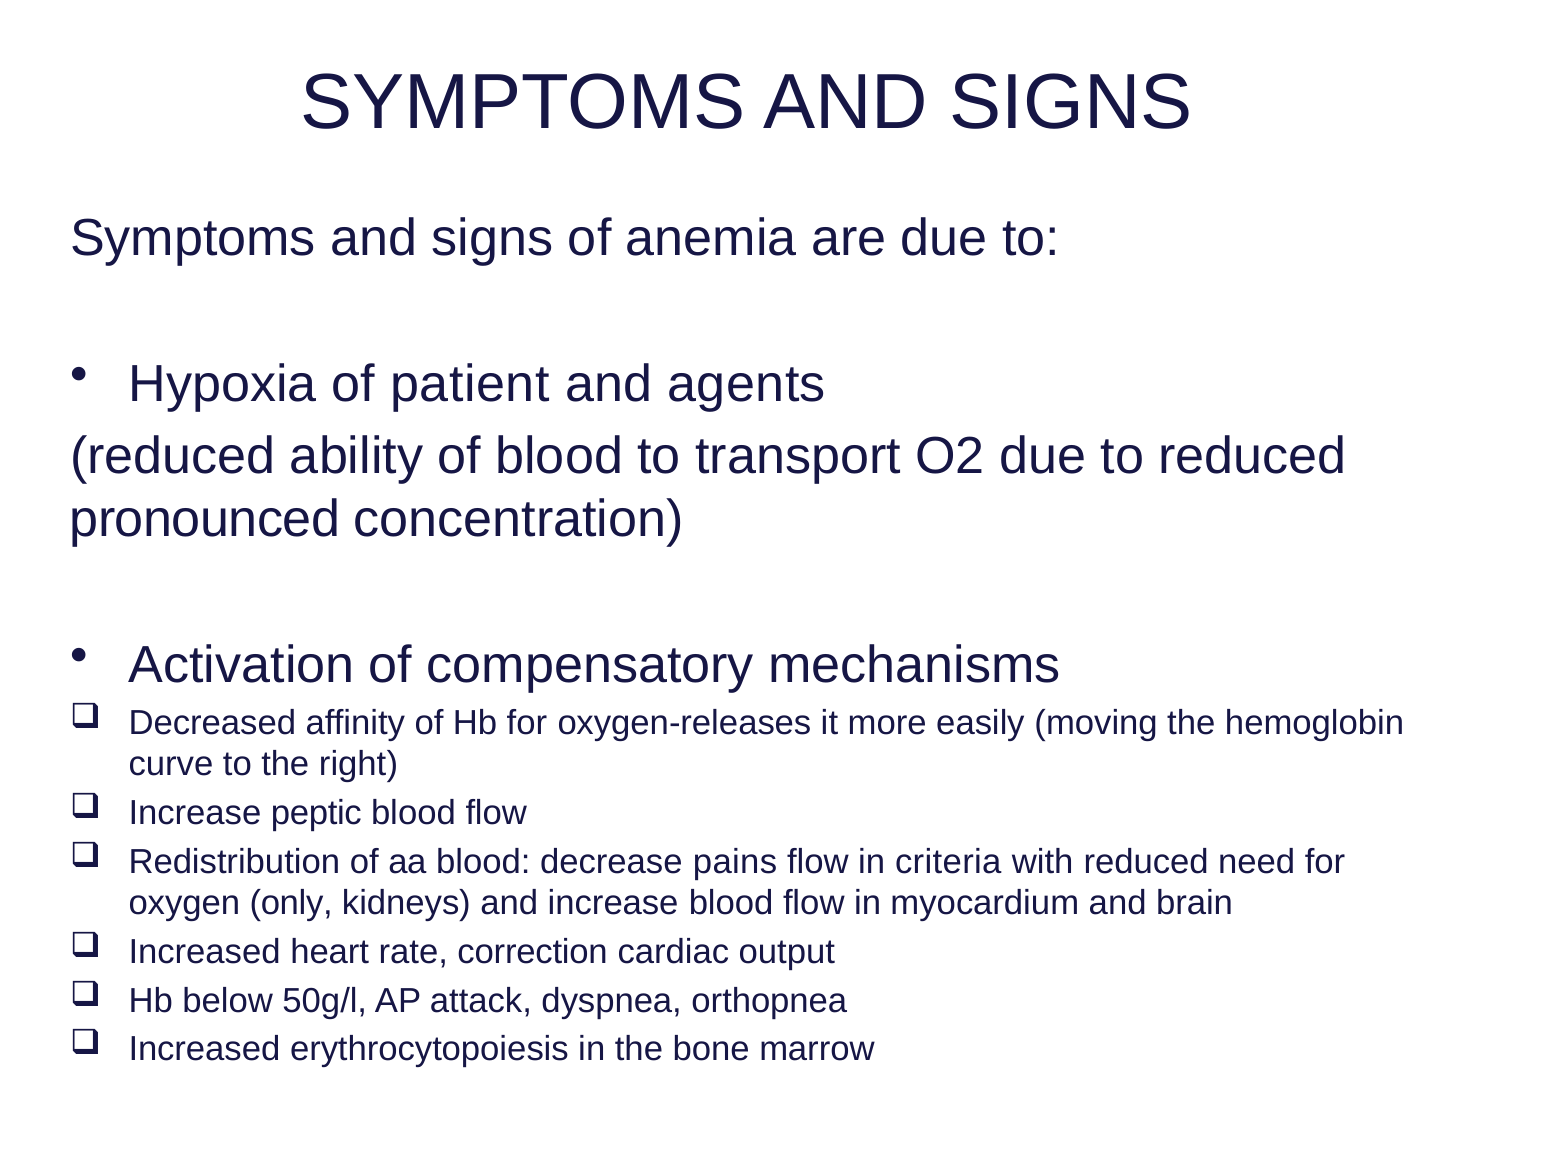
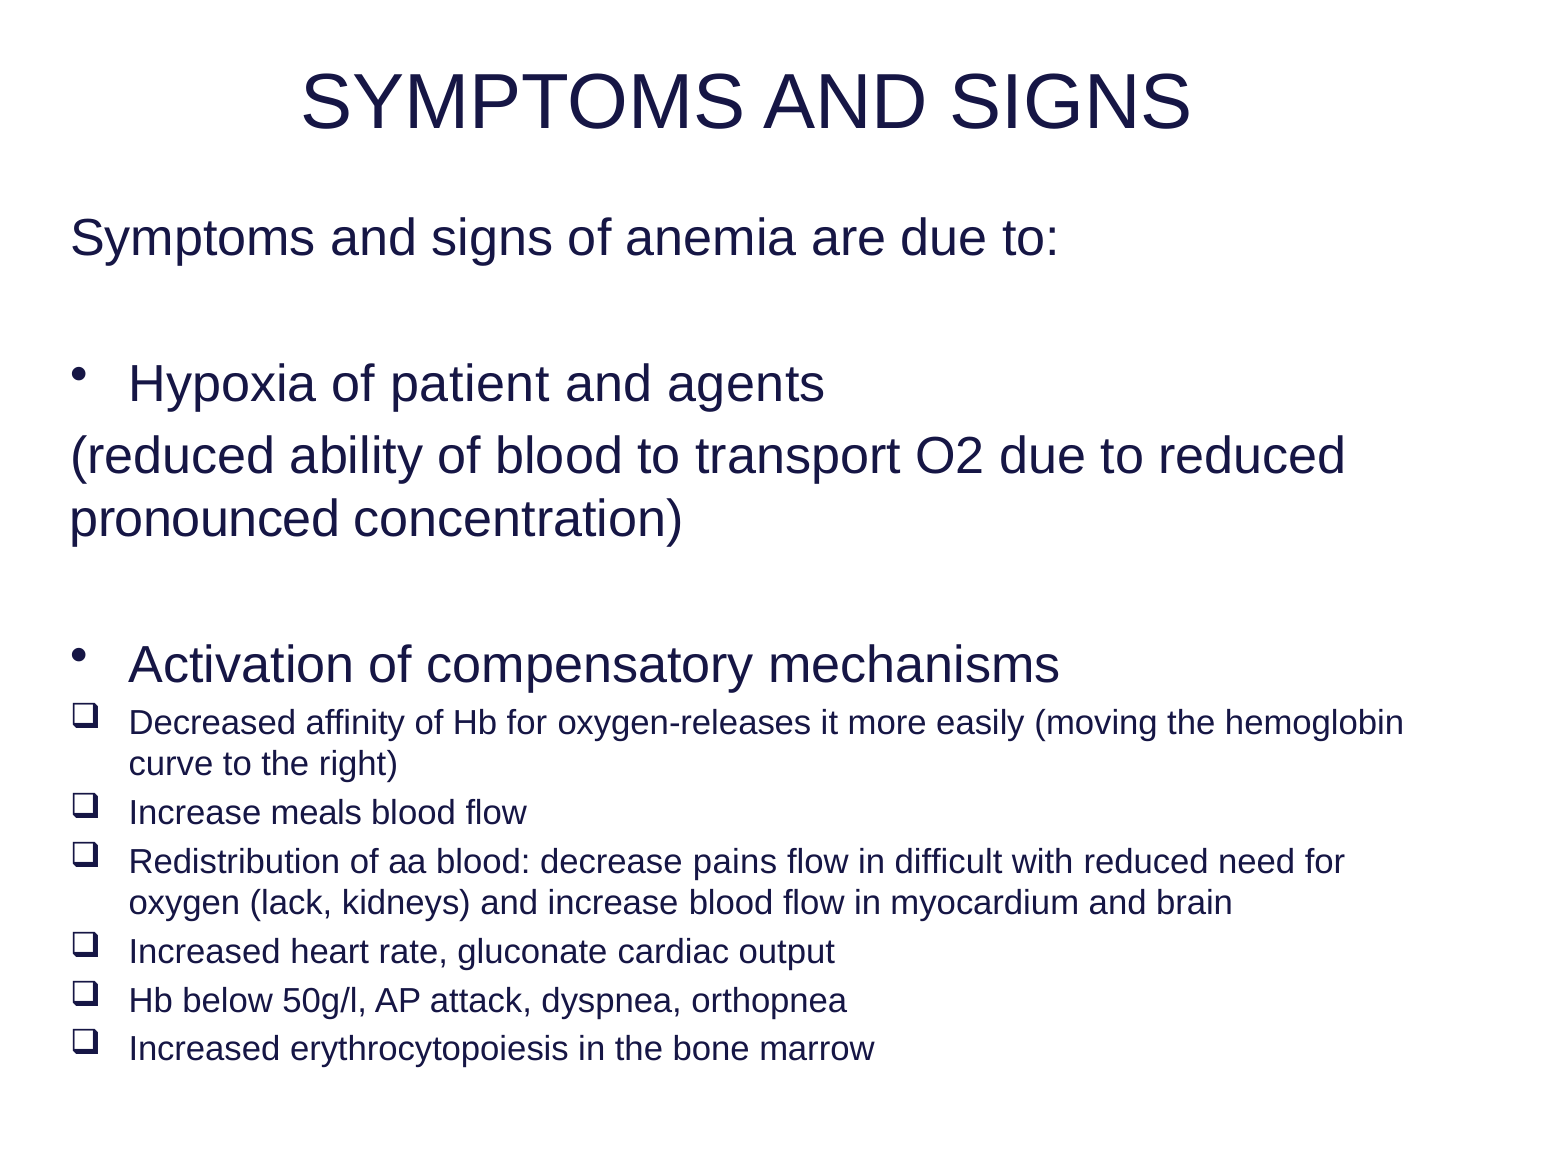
peptic: peptic -> meals (316, 813)
criteria: criteria -> difficult (948, 862)
only: only -> lack (291, 904)
correction: correction -> gluconate (533, 952)
